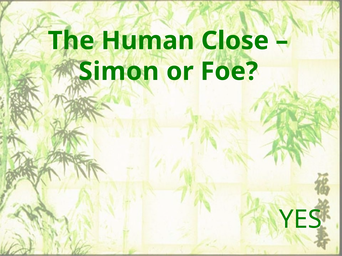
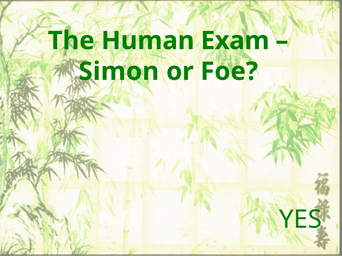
Close: Close -> Exam (235, 41)
